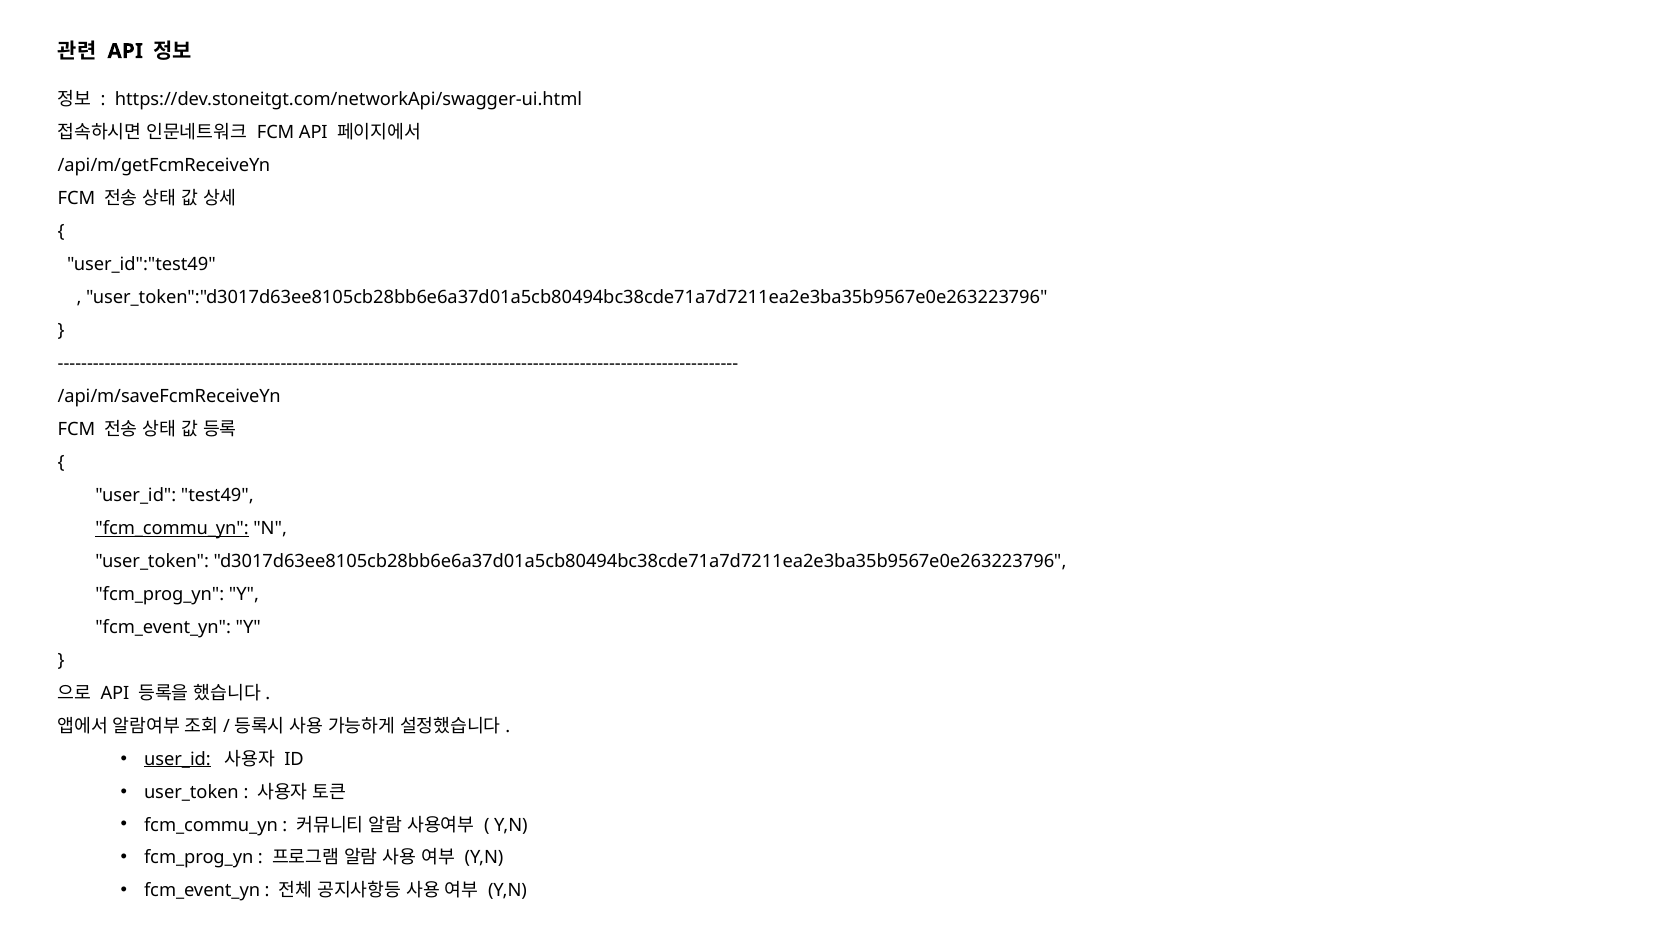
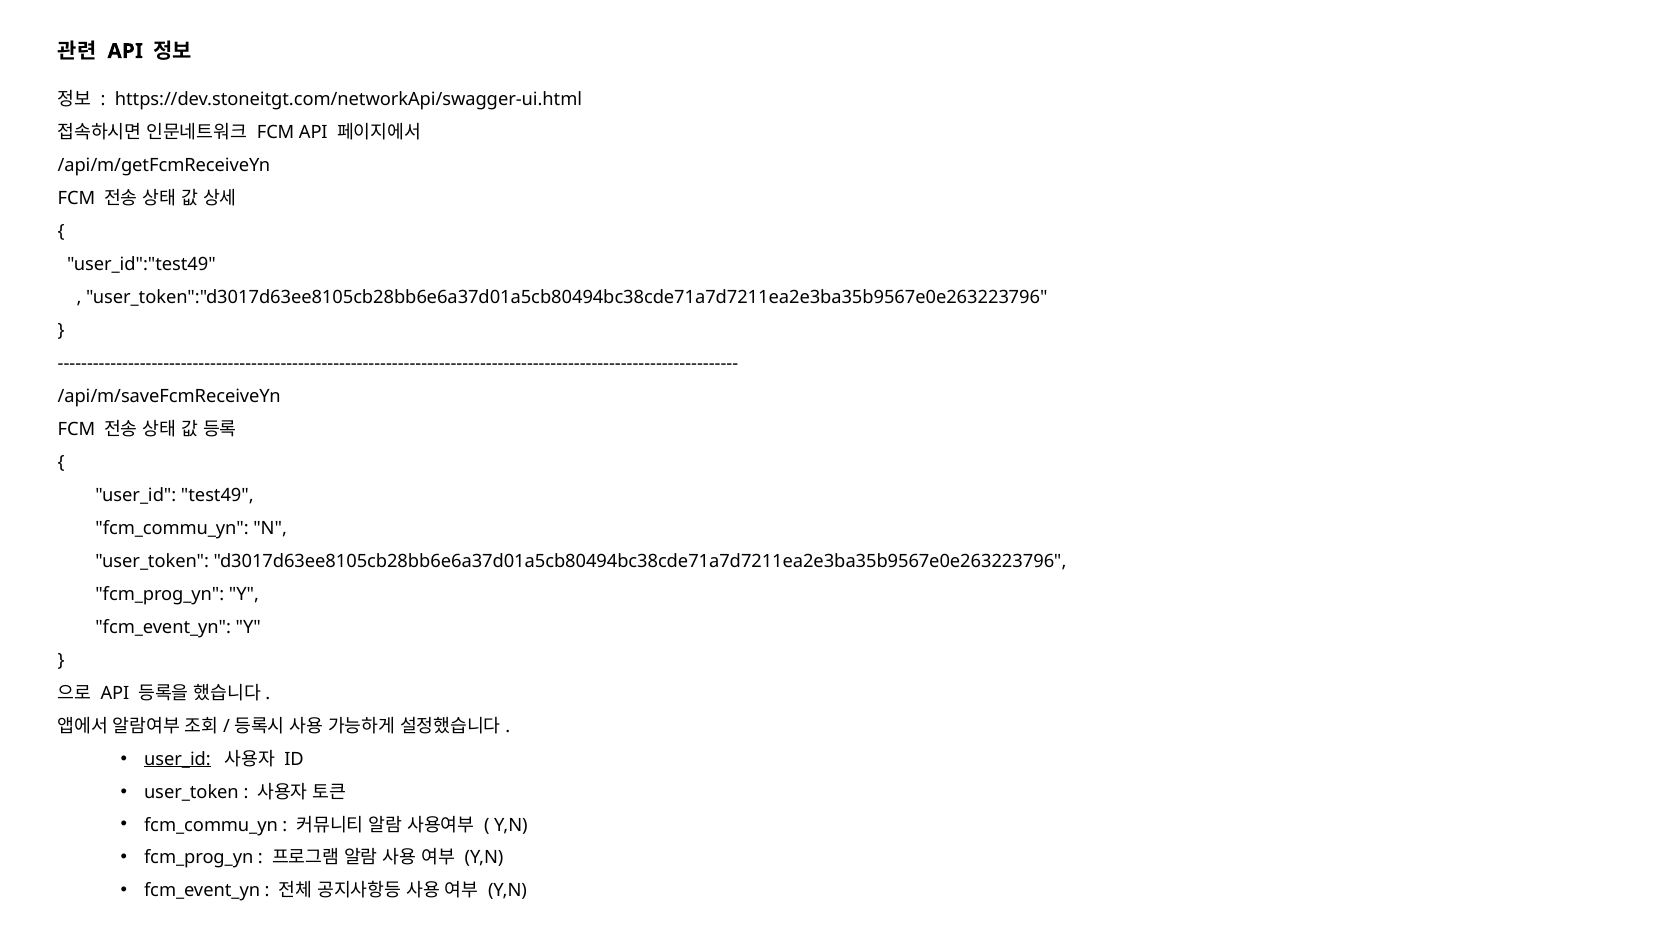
fcm_commu_yn underline: present -> none (172, 528)
